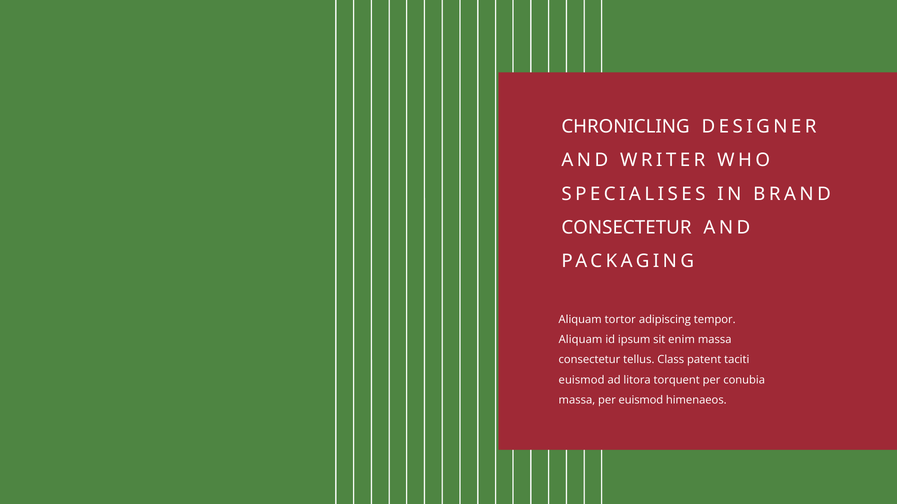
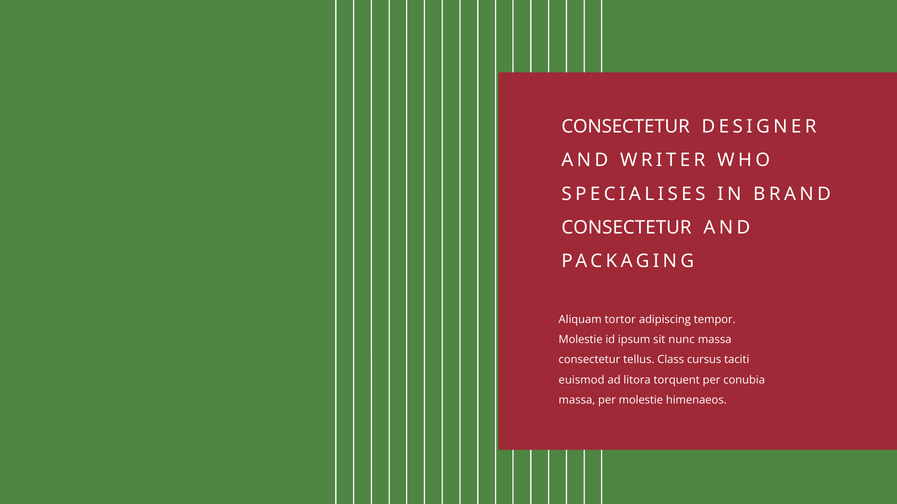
CHRONICLING: CHRONICLING -> CONSECTETUR (626, 127)
Aliquam: Aliquam -> Molestie (581, 340)
enim: enim -> nunc (682, 340)
patent: patent -> cursus (704, 360)
per euismod: euismod -> molestie (641, 400)
